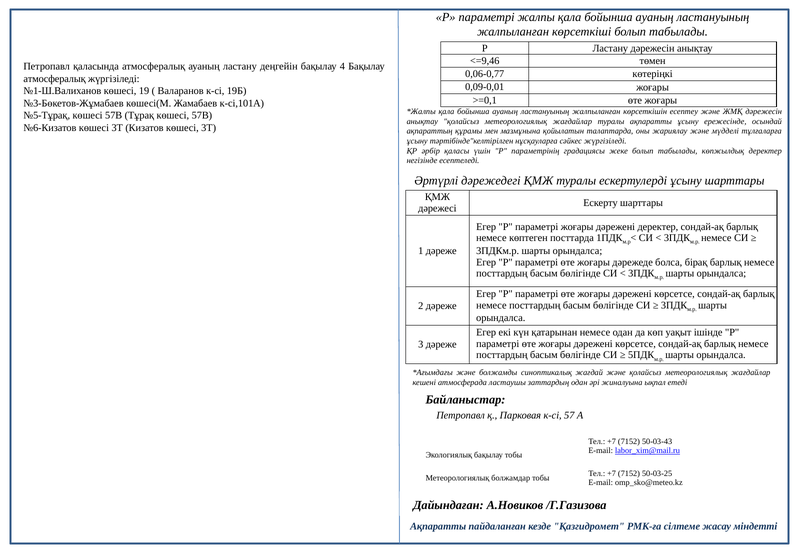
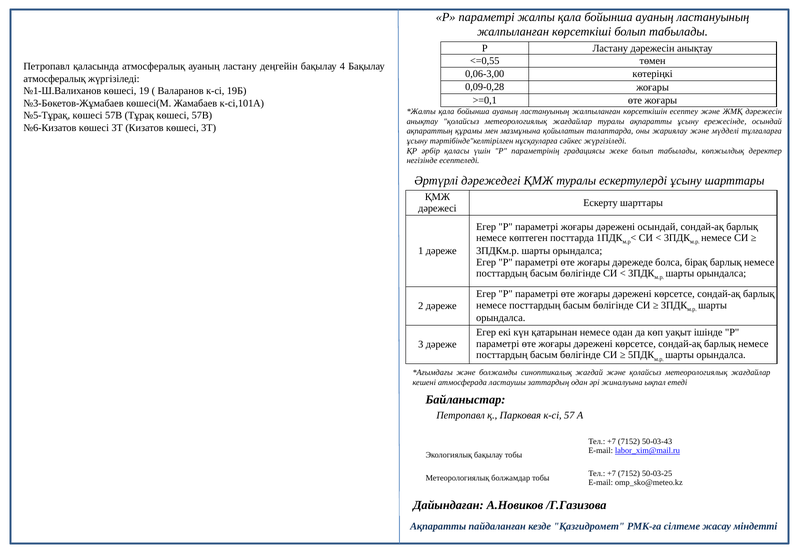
<=9,46: <=9,46 -> <=0,55 (485, 61)
0,06-0,77: 0,06-0,77 -> 0,06-3,00 (485, 74)
0,09-0,01: 0,09-0,01 -> 0,09-0,28 (485, 87)
дәрежені деректер: деректер -> осындай (658, 227)
